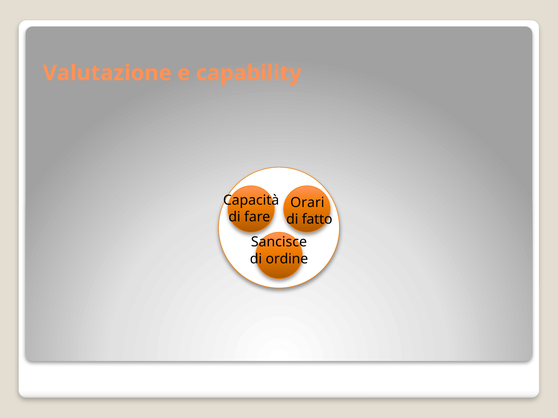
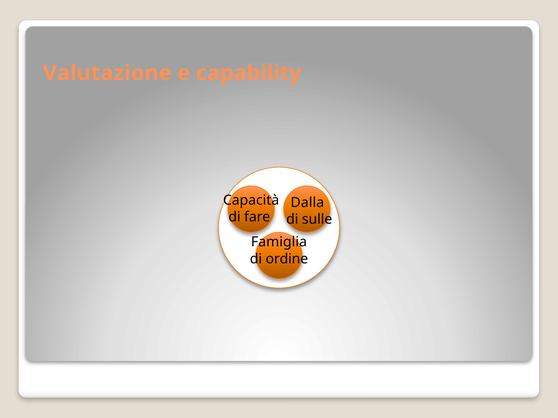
Orari: Orari -> Dalla (307, 203)
fatto: fatto -> sulle (317, 219)
Sancisce: Sancisce -> Famiglia (279, 242)
